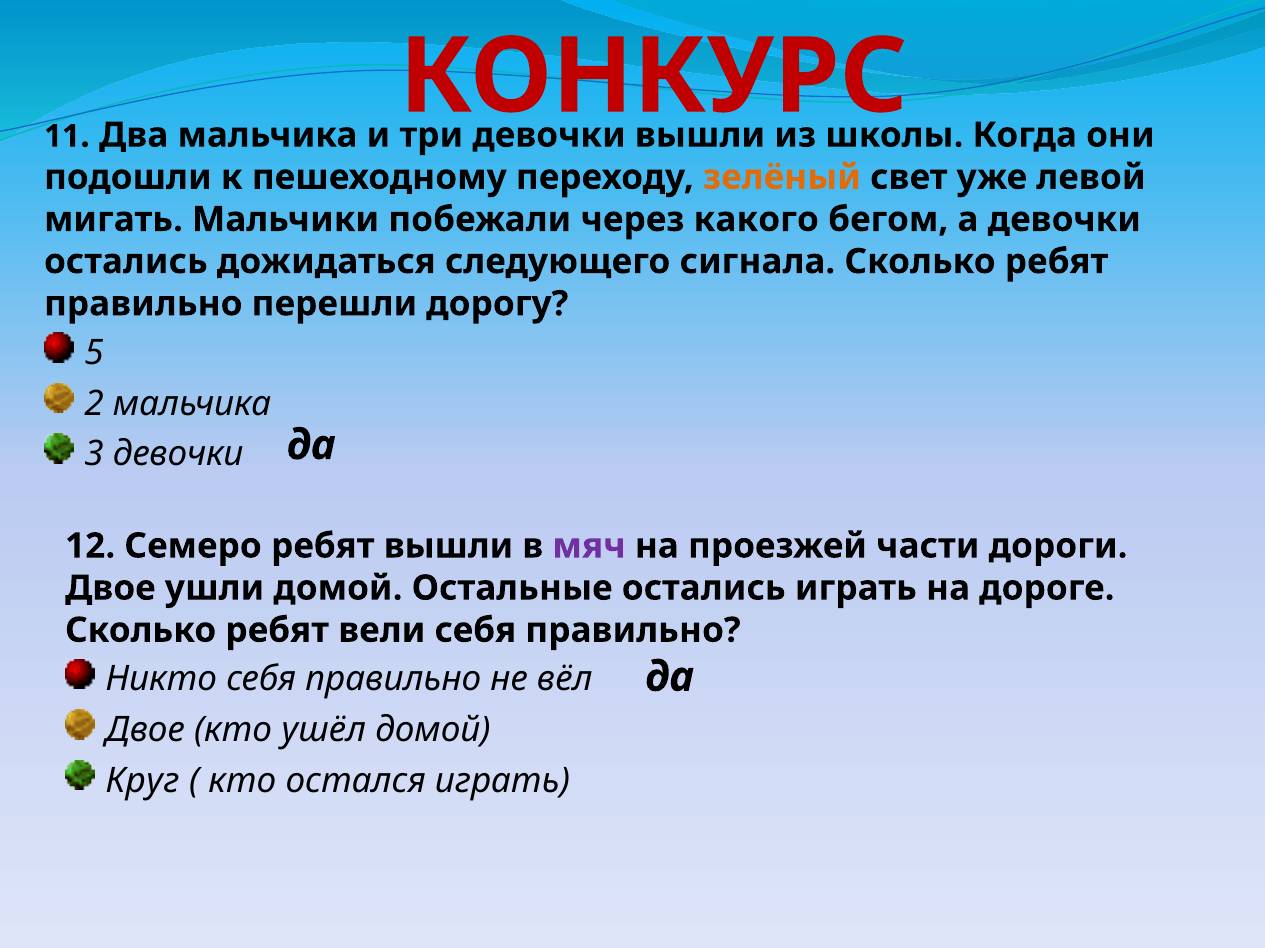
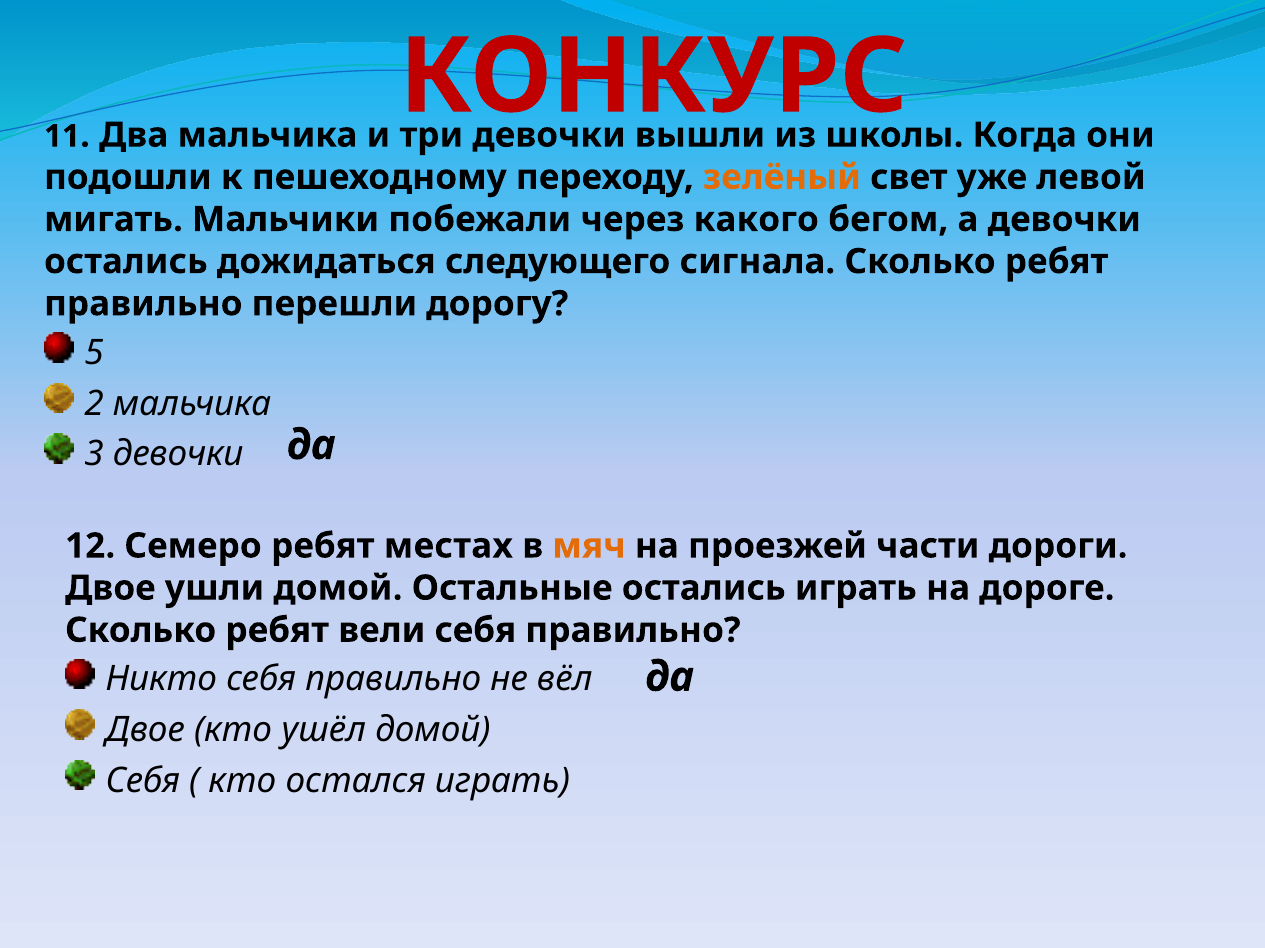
ребят вышли: вышли -> местах (448, 546)
мяч colour: purple -> orange (589, 546)
Круг: Круг -> Себя (143, 781)
